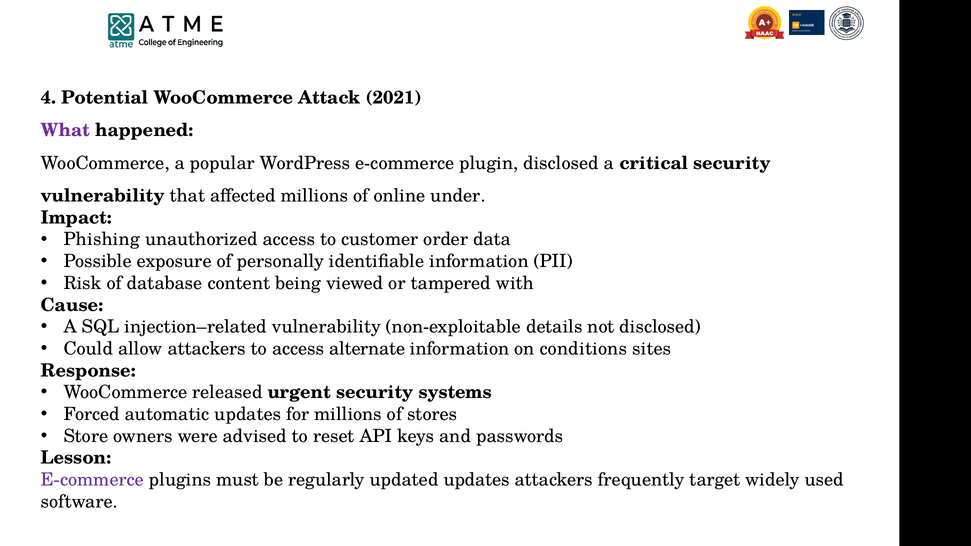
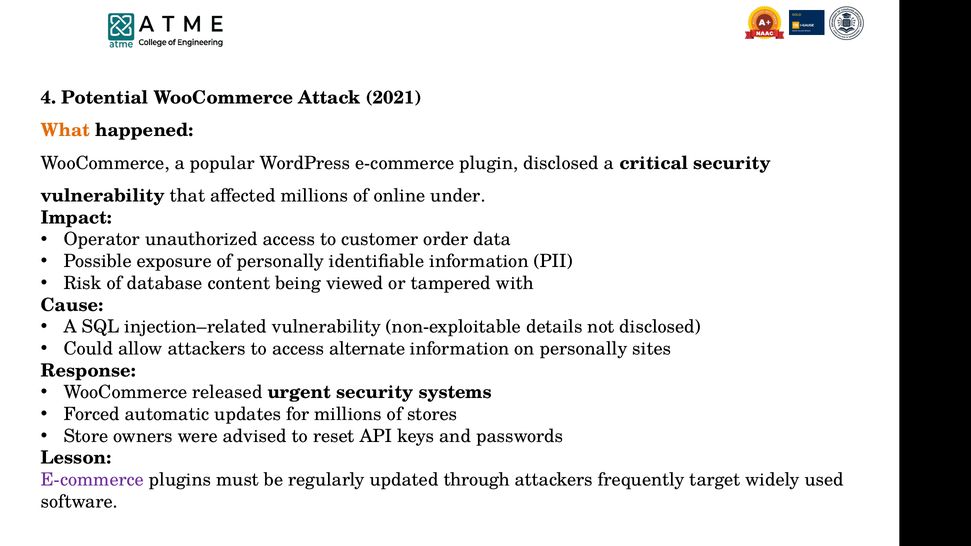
What colour: purple -> orange (65, 130)
Phishing: Phishing -> Operator (102, 240)
on conditions: conditions -> personally (583, 349)
updated updates: updates -> through (477, 480)
